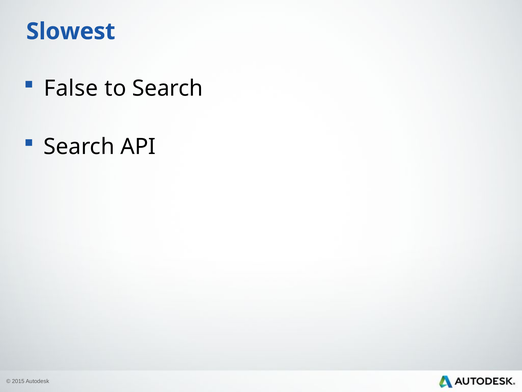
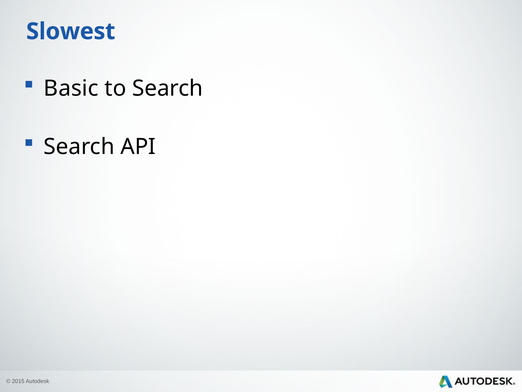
False: False -> Basic (71, 88)
